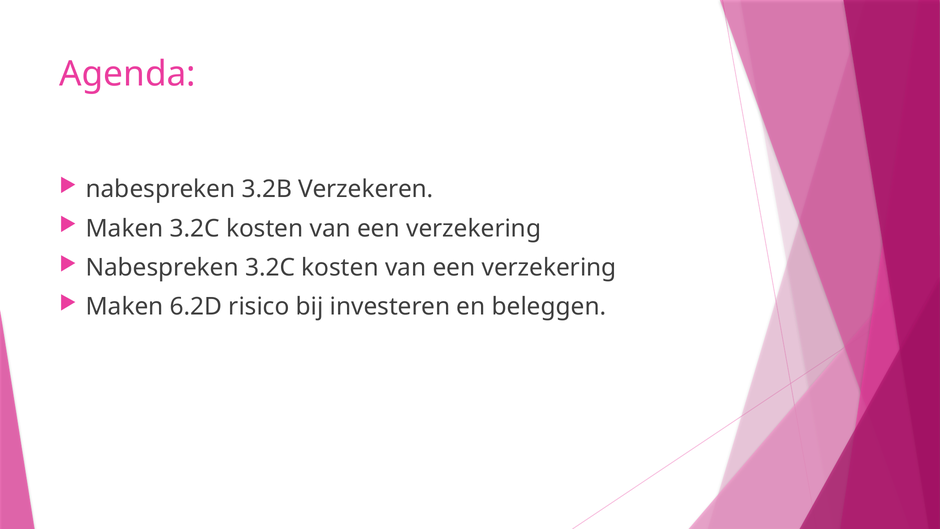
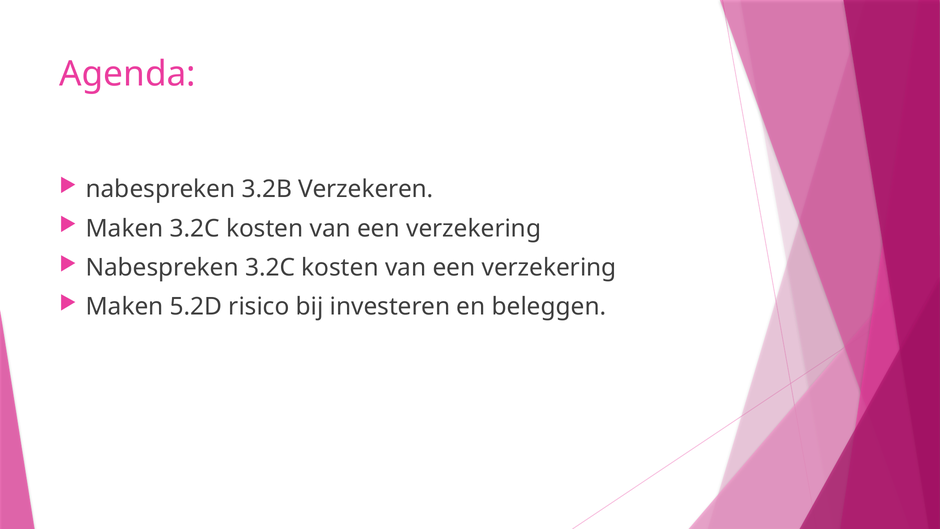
6.2D: 6.2D -> 5.2D (196, 307)
